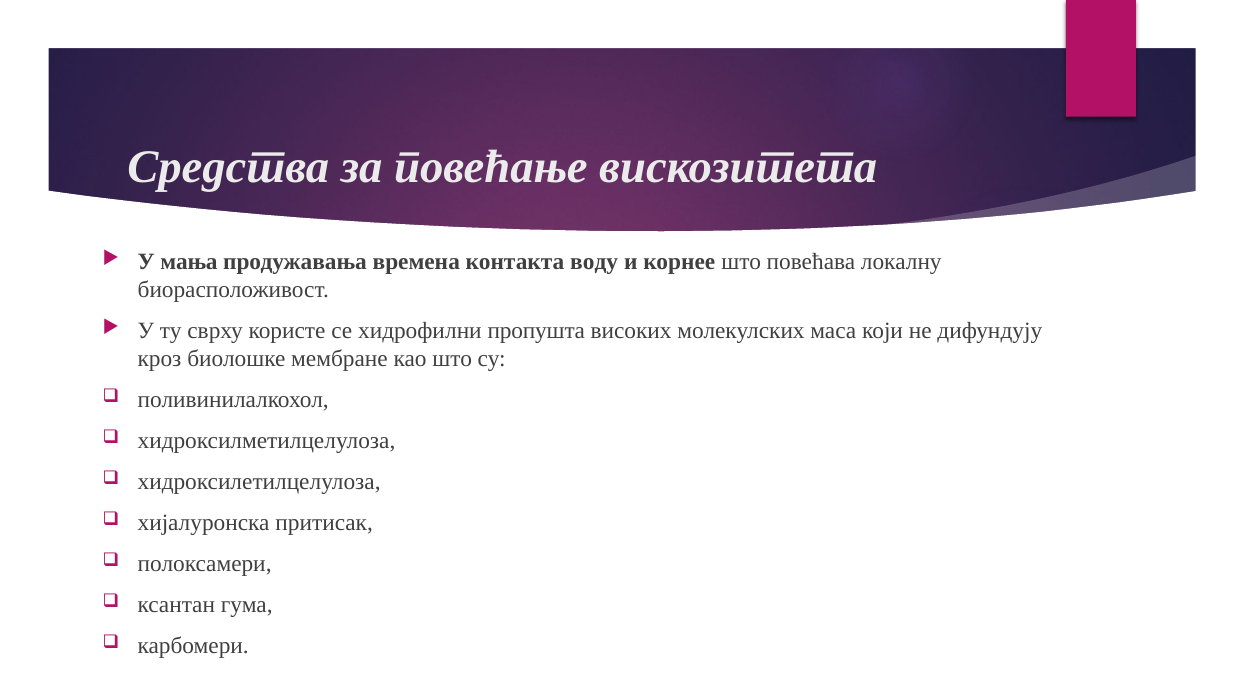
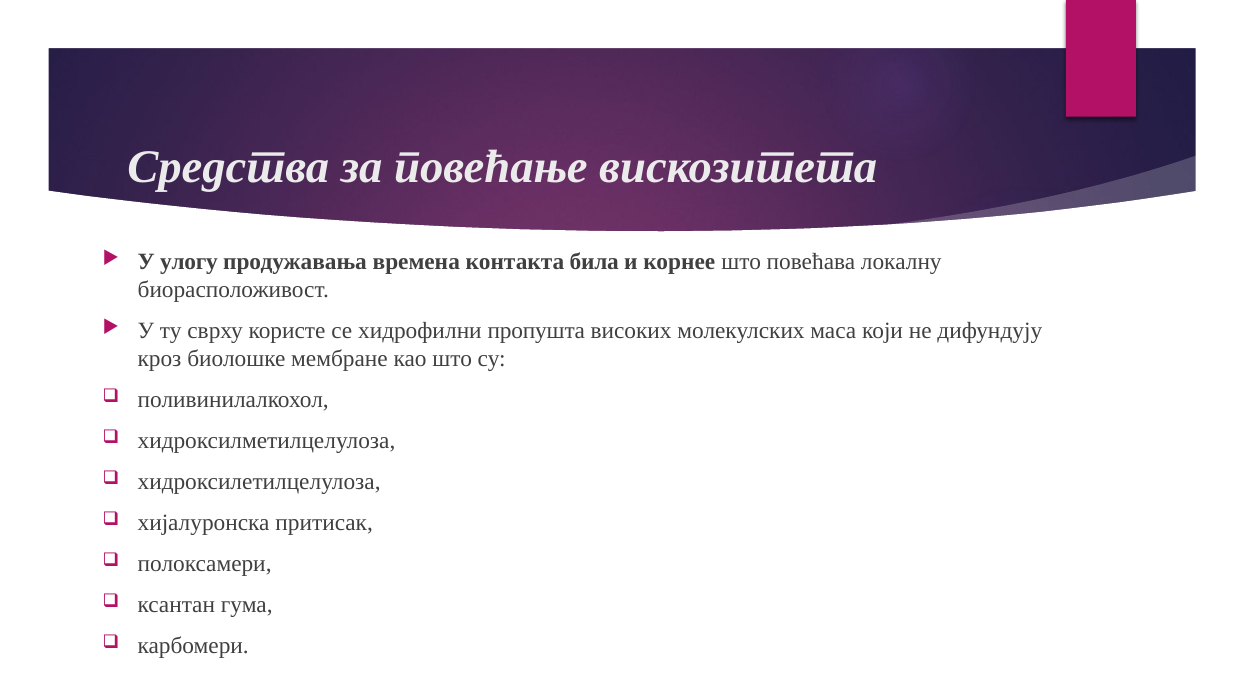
мања: мања -> улогу (189, 262)
воду: воду -> била (594, 262)
